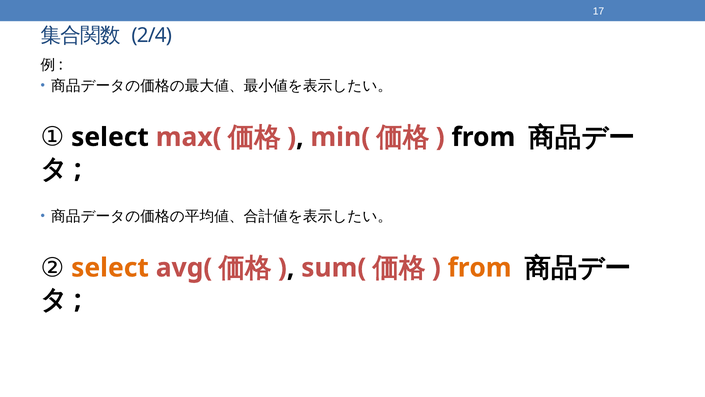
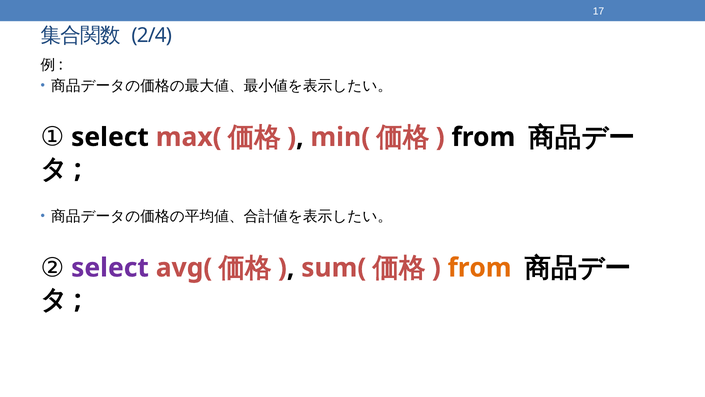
select colour: orange -> purple (110, 268)
